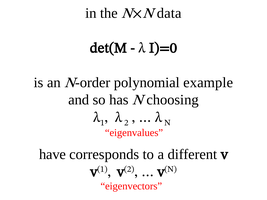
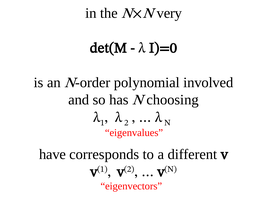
data: data -> very (169, 13)
example: example -> involved (208, 83)
